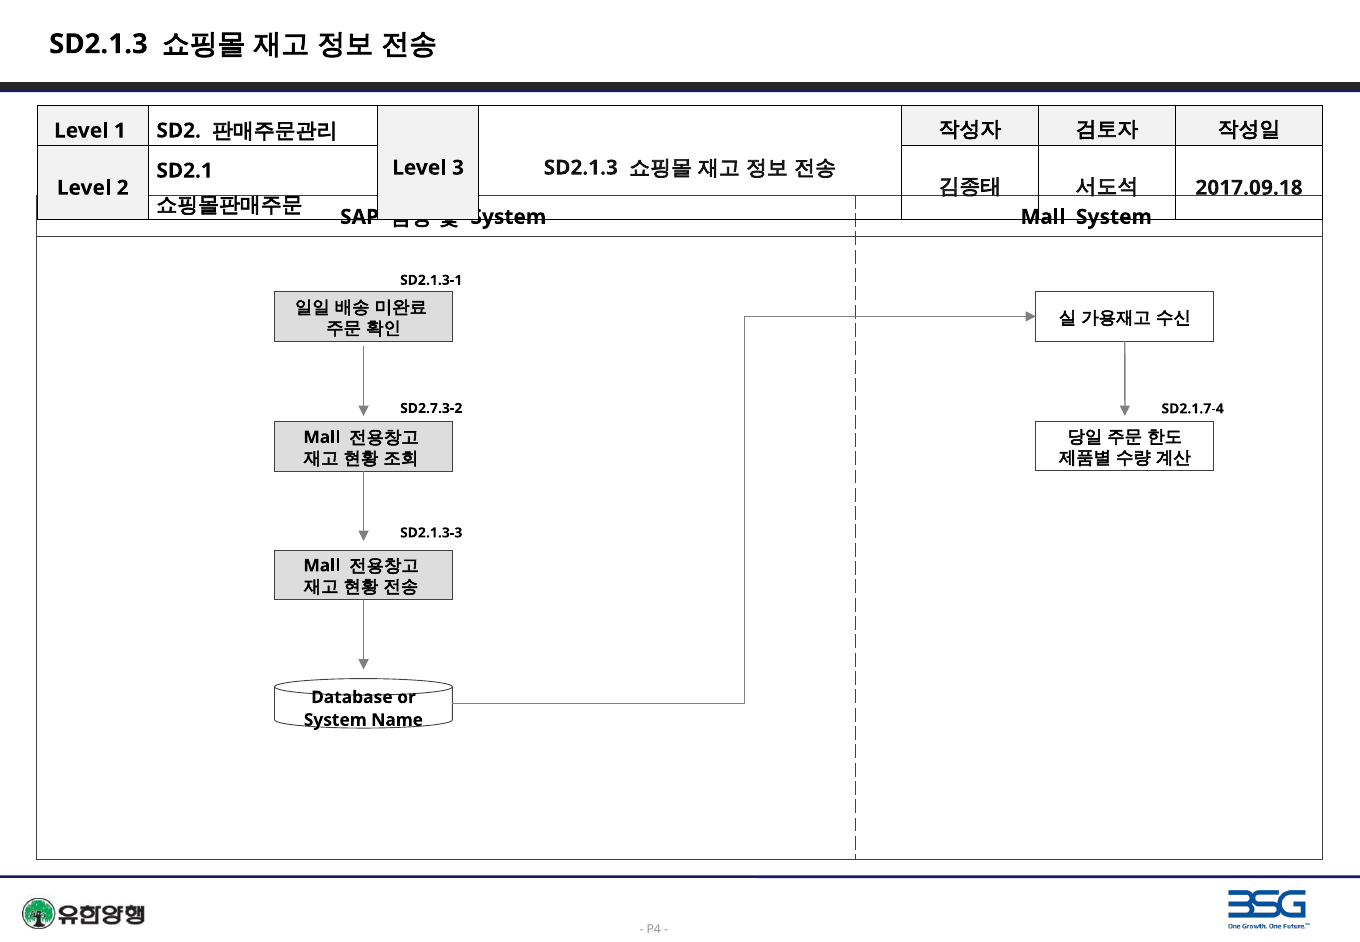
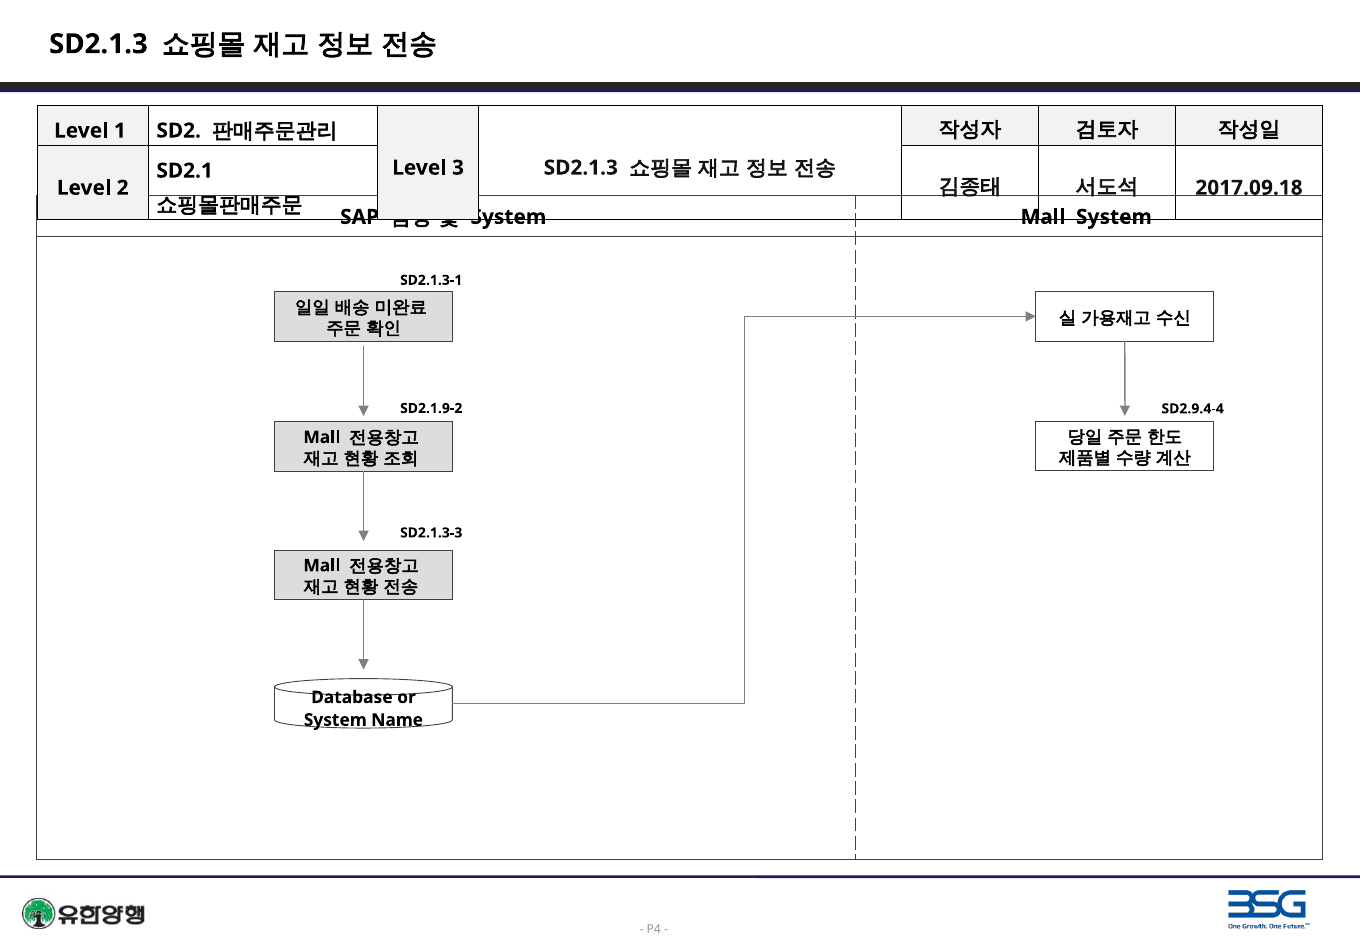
SD2.7.3-2: SD2.7.3-2 -> SD2.1.9-2 (431, 408)
SD2.1.7-4: SD2.1.7-4 -> SD2.9.4-4 (1193, 409)
